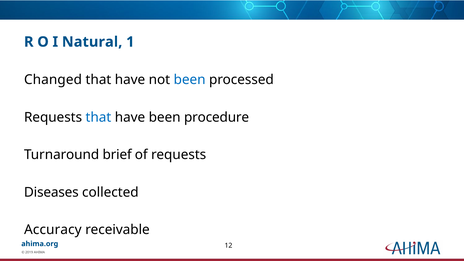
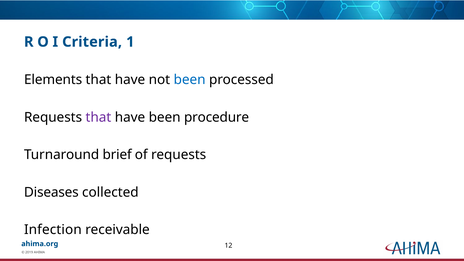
Natural: Natural -> Criteria (92, 42)
Changed: Changed -> Elements (53, 80)
that colour: blue -> purple (98, 117)
Accuracy: Accuracy -> Infection (53, 230)
